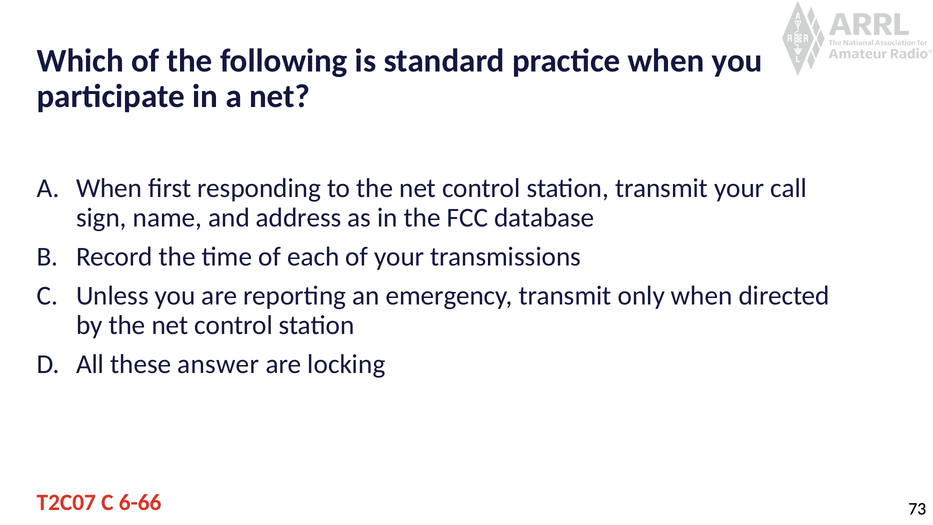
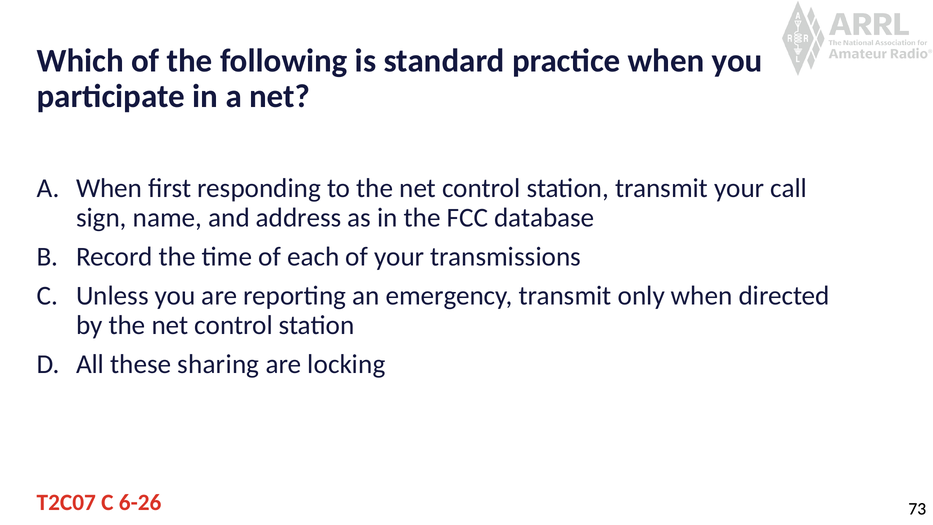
answer: answer -> sharing (218, 364)
6-66: 6-66 -> 6-26 (140, 503)
